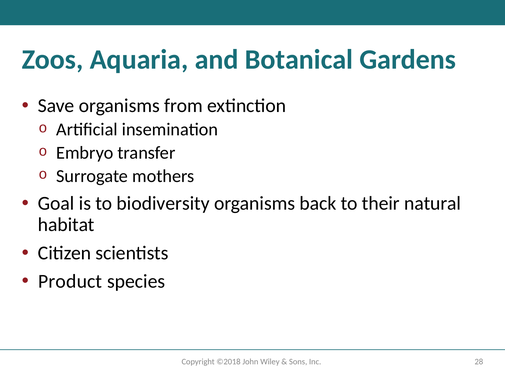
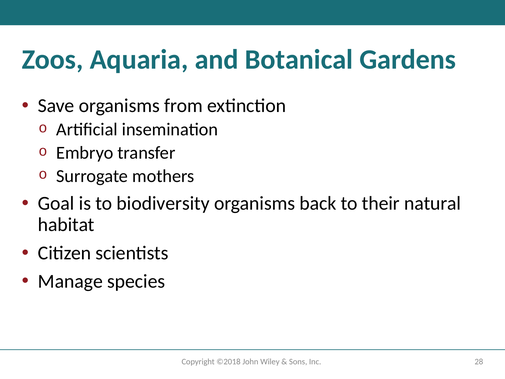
Product: Product -> Manage (70, 281)
